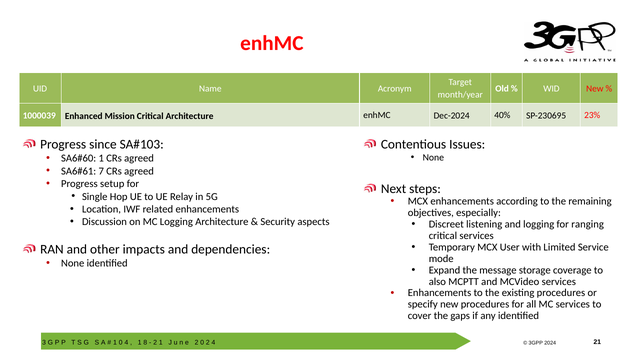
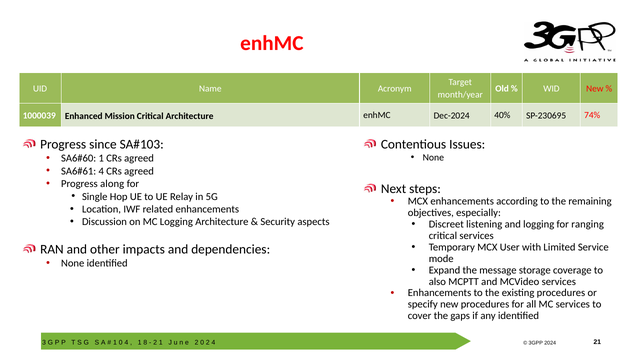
23%: 23% -> 74% (592, 115)
7: 7 -> 4 (101, 171)
setup: setup -> along (112, 184)
